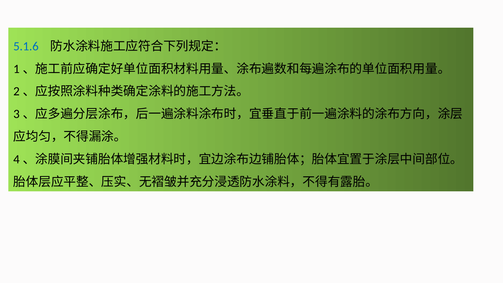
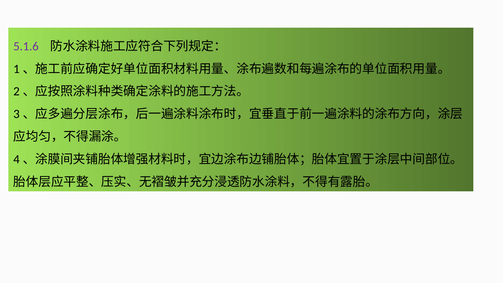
5.1.6 colour: blue -> purple (26, 46)
